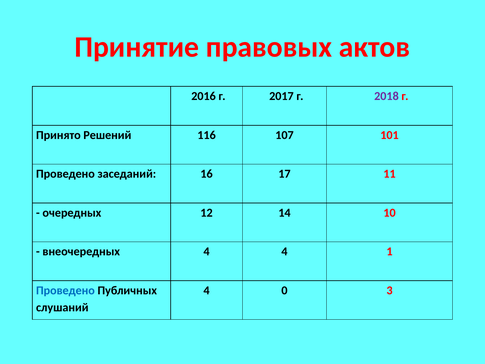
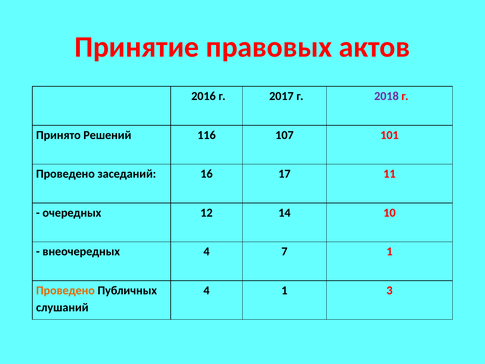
4 4: 4 -> 7 (284, 251)
Проведено colour: blue -> orange (65, 290)
4 0: 0 -> 1 (284, 290)
